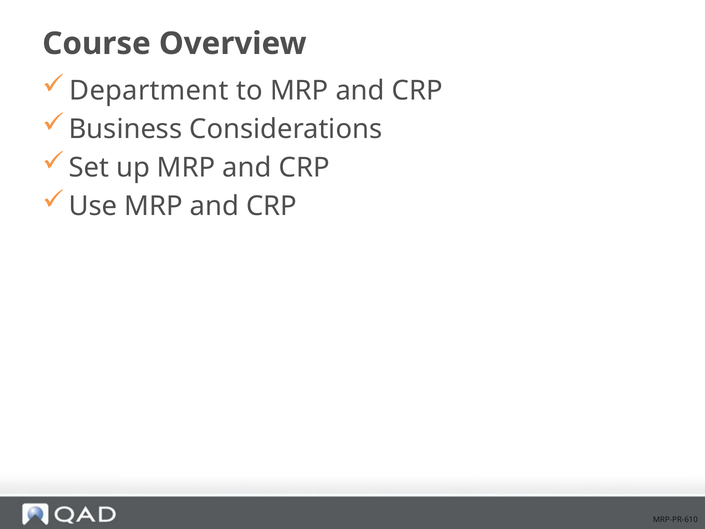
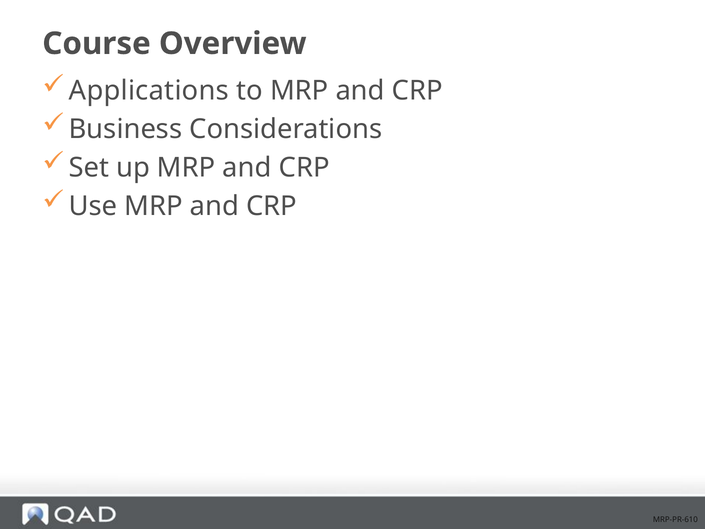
Department: Department -> Applications (149, 91)
